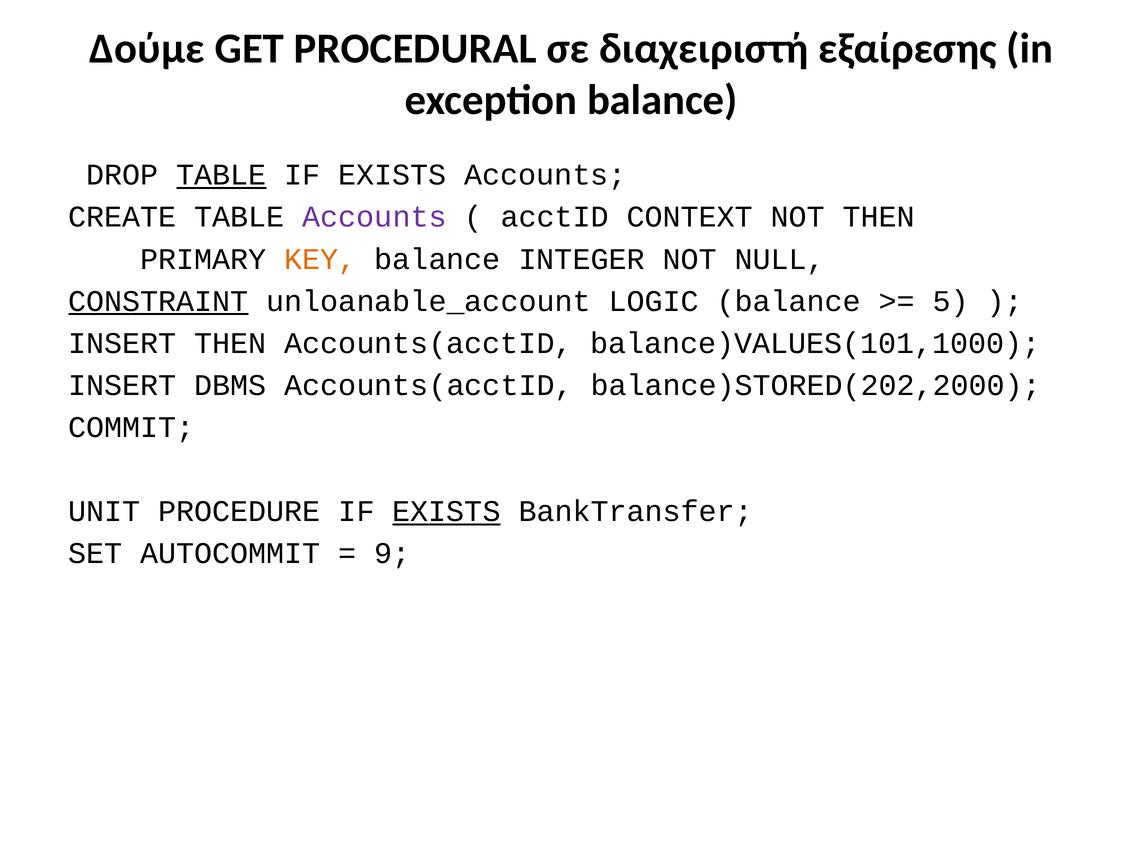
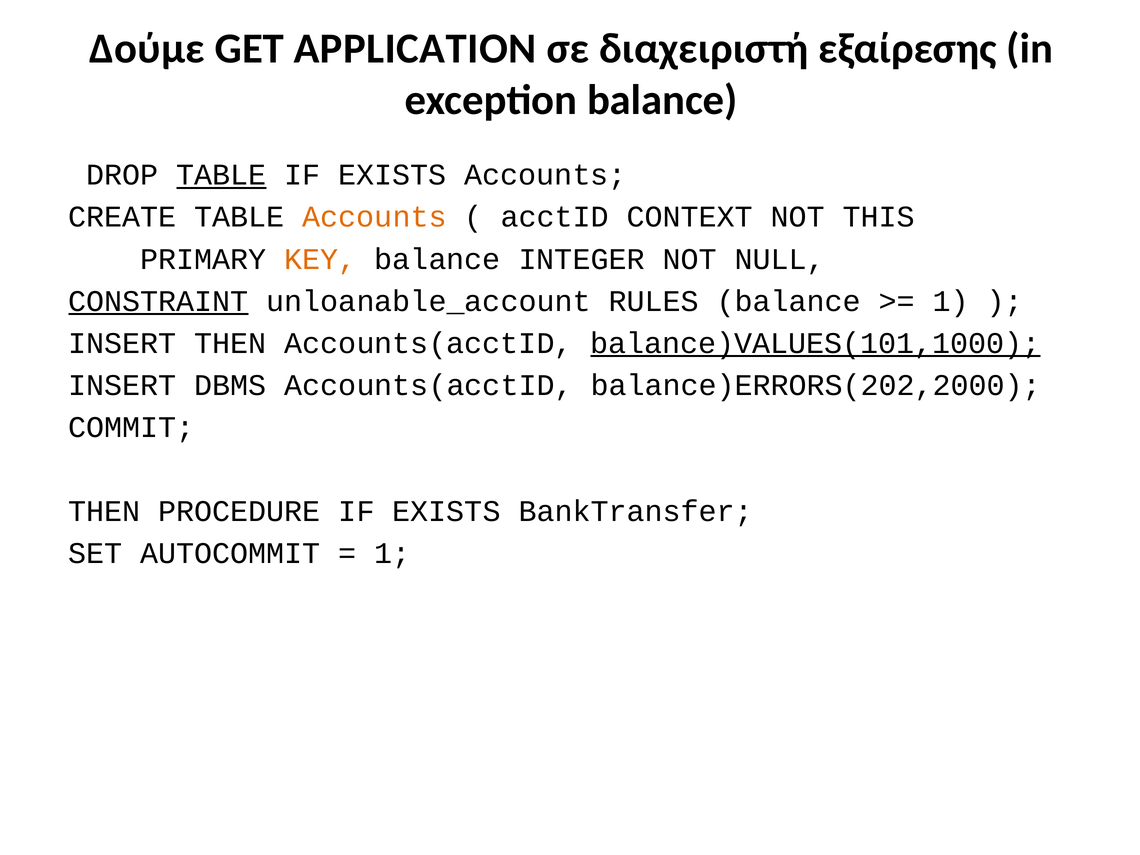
PROCEDURAL: PROCEDURAL -> APPLICATION (415, 49)
Accounts colour: purple -> orange (375, 217)
NOT THEN: THEN -> THIS (879, 217)
LOGIC: LOGIC -> RULES (654, 301)
5: 5 -> 1 (951, 301)
balance)VALUES(101,1000 underline: none -> present (815, 343)
balance)STORED(202,2000: balance)STORED(202,2000 -> balance)ERRORS(202,2000 (816, 385)
UNIT: UNIT -> THEN (104, 511)
EXISTS underline: present -> none (446, 511)
9: 9 -> 1 (392, 553)
